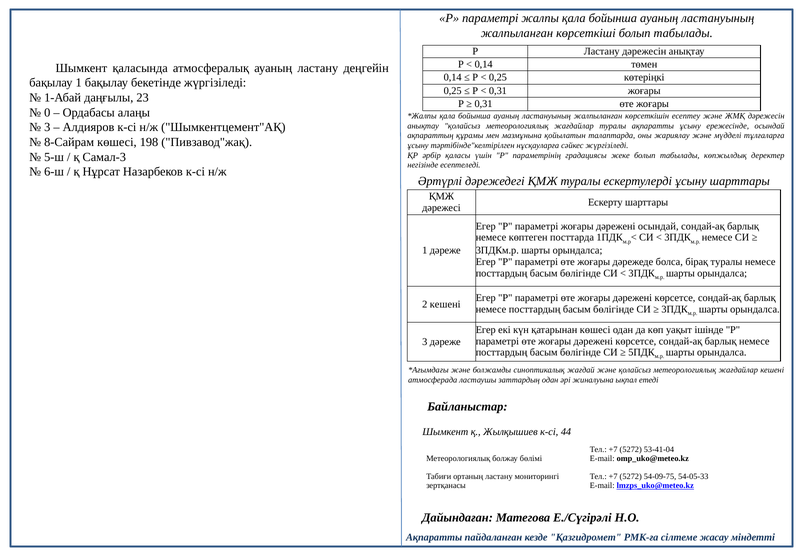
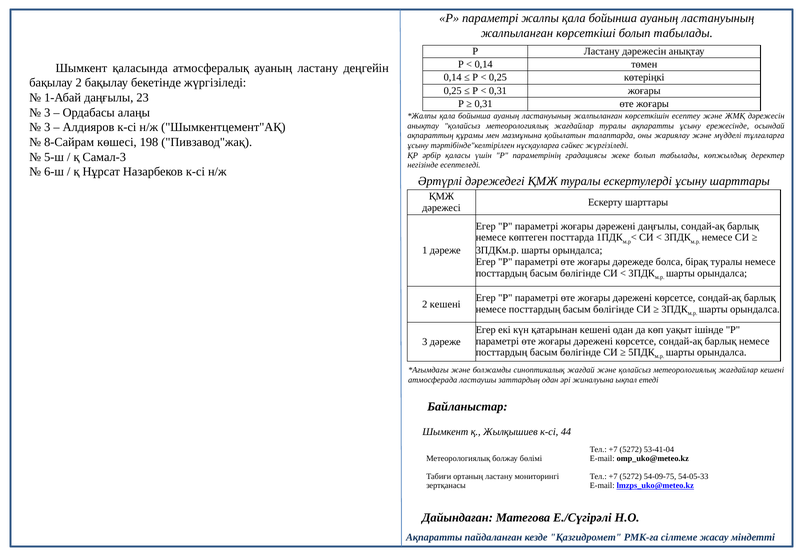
бақылау 1: 1 -> 2 (79, 83)
0: 0 -> 3 (47, 113)
дәрежені осындай: осындай -> даңғылы (658, 226)
қатарынан көшесі: көшесі -> кешені (595, 330)
